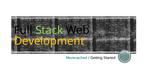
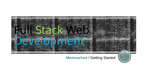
Development colour: yellow -> light blue (49, 41)
